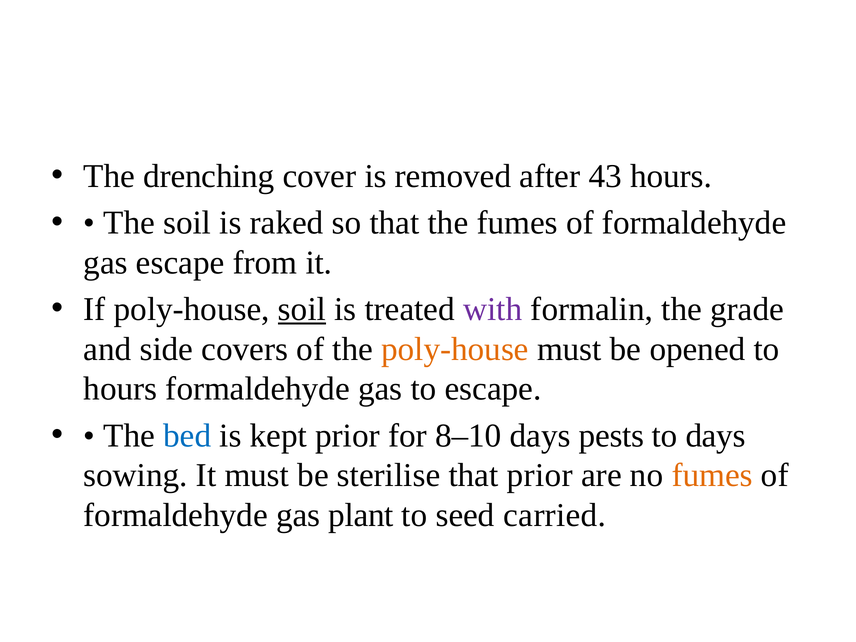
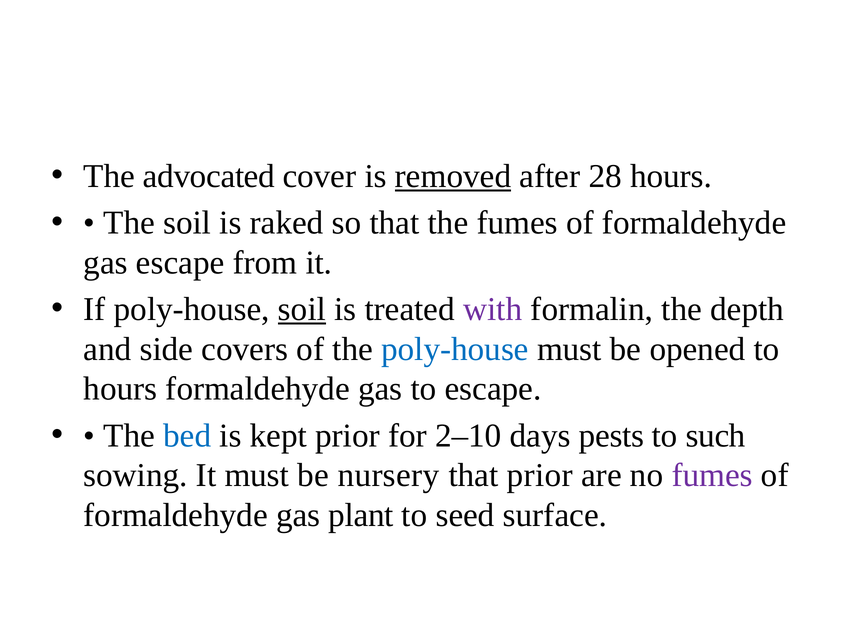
drenching: drenching -> advocated (209, 176)
removed underline: none -> present (453, 176)
43: 43 -> 28 (605, 176)
grade: grade -> depth (747, 309)
poly-house colour: orange -> blue (455, 349)
8–10: 8–10 -> 2–10 (468, 436)
to days: days -> such (716, 436)
sterilise: sterilise -> nursery (388, 475)
fumes colour: orange -> purple (712, 475)
carried: carried -> surface (555, 515)
